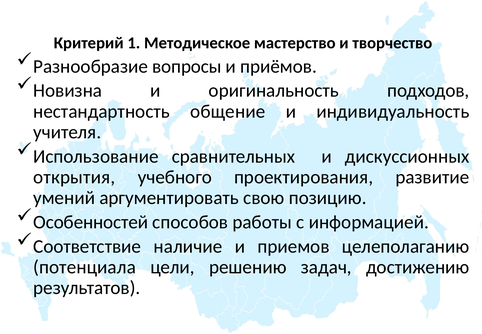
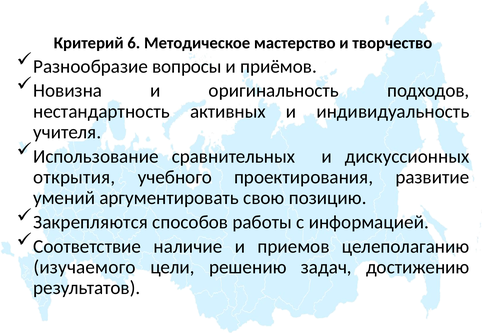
1: 1 -> 6 (134, 43)
общение: общение -> активных (228, 111)
Особенностей: Особенностей -> Закрепляются (91, 222)
потенциала: потенциала -> изучаемого (85, 267)
